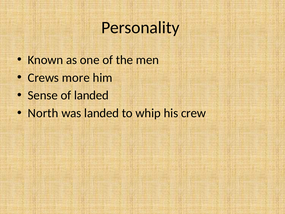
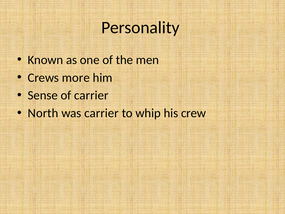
of landed: landed -> carrier (91, 95)
was landed: landed -> carrier (102, 113)
